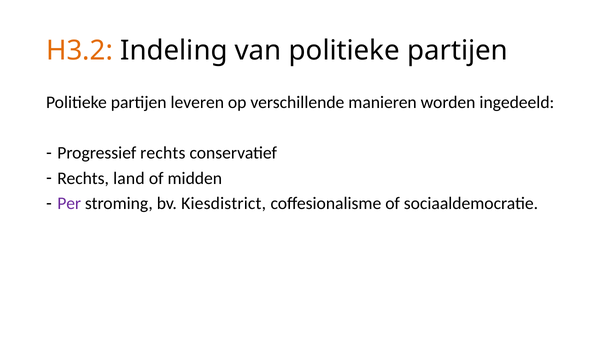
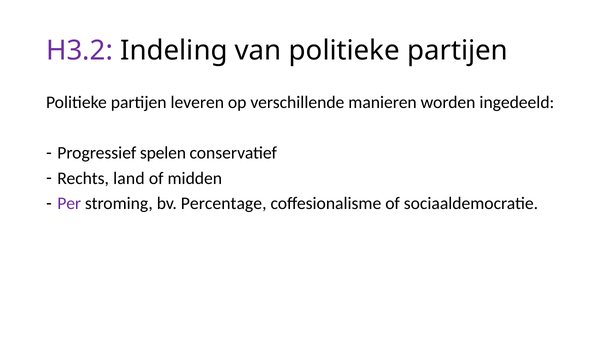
H3.2 colour: orange -> purple (80, 51)
Progressief rechts: rechts -> spelen (163, 153)
Kiesdistrict: Kiesdistrict -> Percentage (224, 203)
